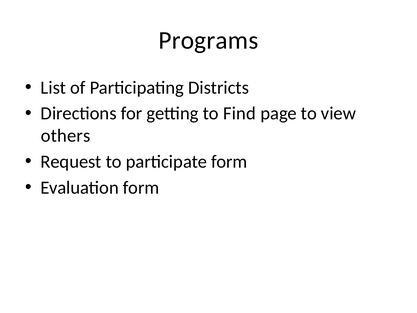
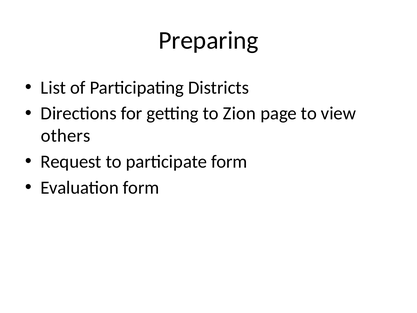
Programs: Programs -> Preparing (208, 40)
Find: Find -> Zion (239, 113)
